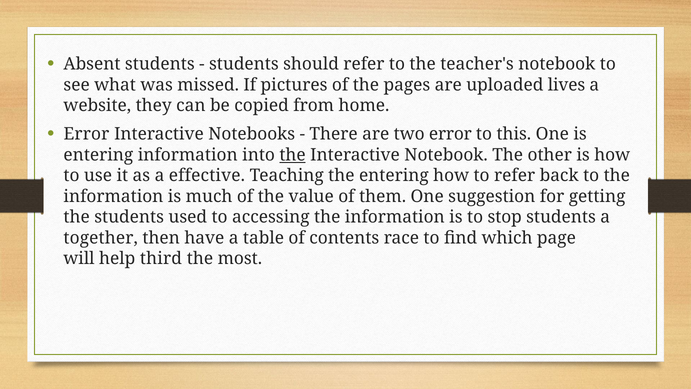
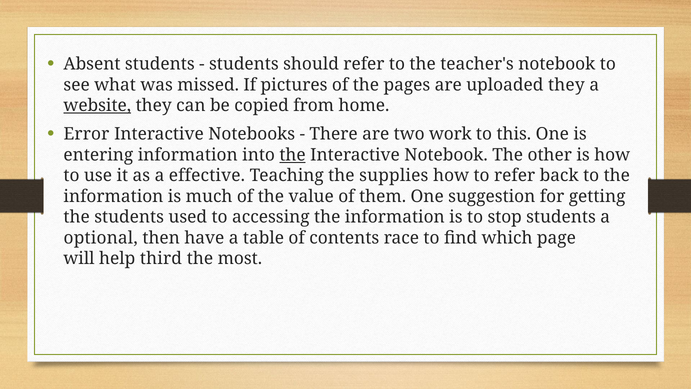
uploaded lives: lives -> they (566, 85)
website underline: none -> present (97, 106)
two error: error -> work (450, 134)
the entering: entering -> supplies (394, 176)
together: together -> optional (101, 238)
